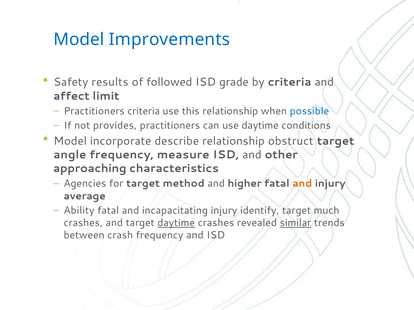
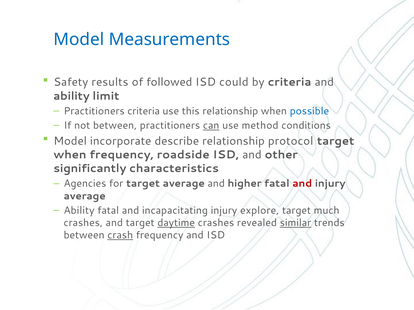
Improvements: Improvements -> Measurements (169, 40)
grade: grade -> could (234, 82)
affect: affect -> ability (72, 96)
not provides: provides -> between (115, 126)
can underline: none -> present (211, 126)
use daytime: daytime -> method (260, 126)
obstruct: obstruct -> protocol (291, 141)
angle: angle -> when (70, 155)
measure: measure -> roadside (183, 155)
approaching: approaching -> significantly (90, 169)
target method: method -> average (184, 184)
and colour: orange -> red (302, 184)
identify: identify -> explore (260, 211)
crash underline: none -> present (120, 236)
